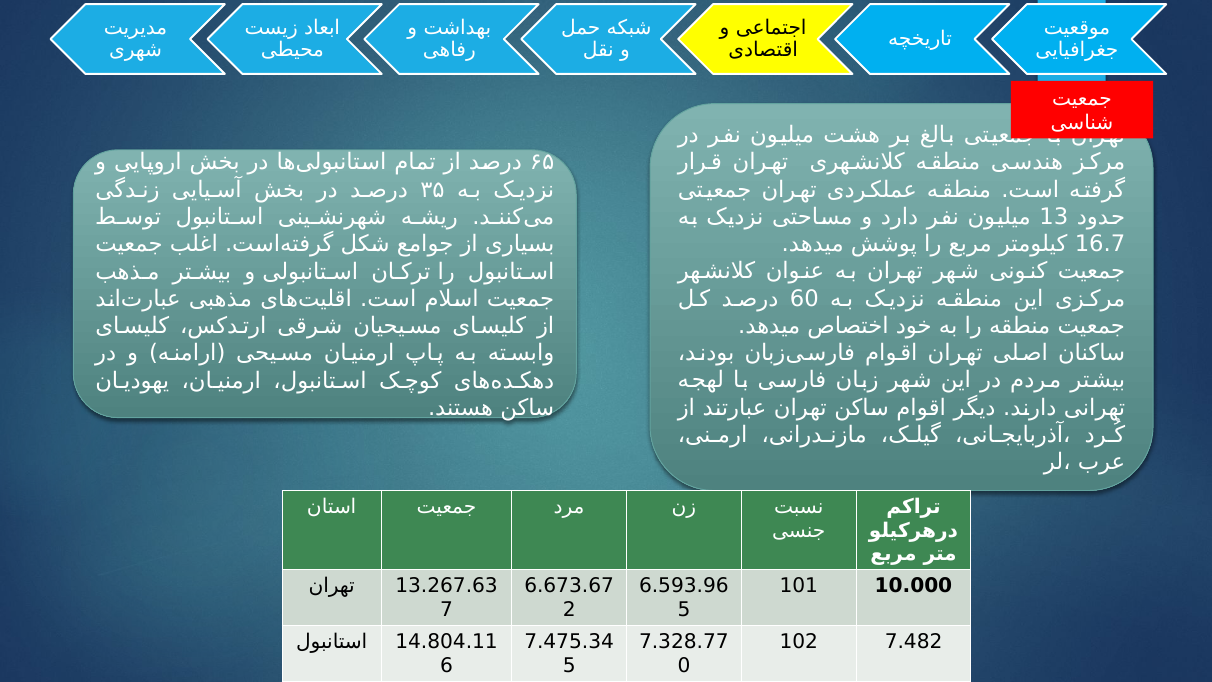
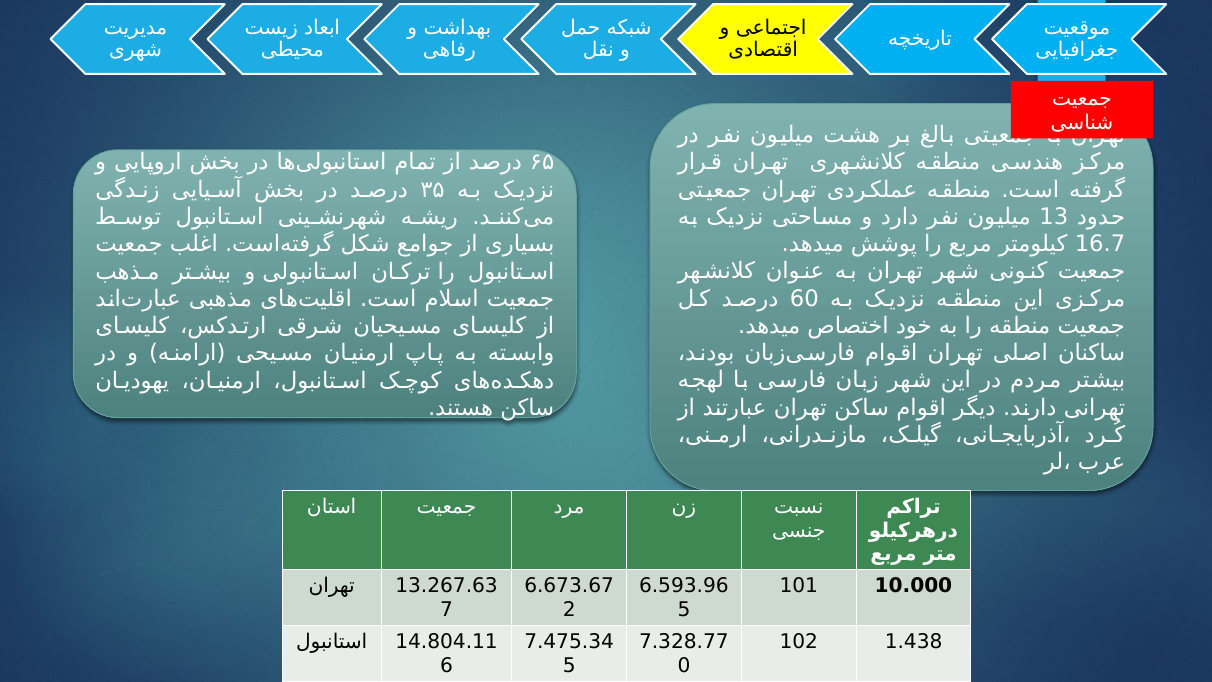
7.482: 7.482 -> 1.438 (914, 642)
